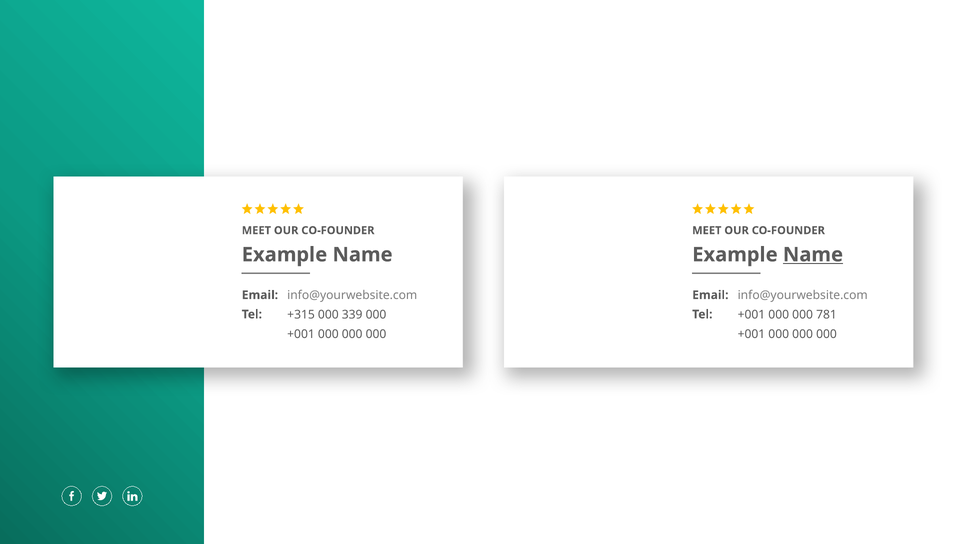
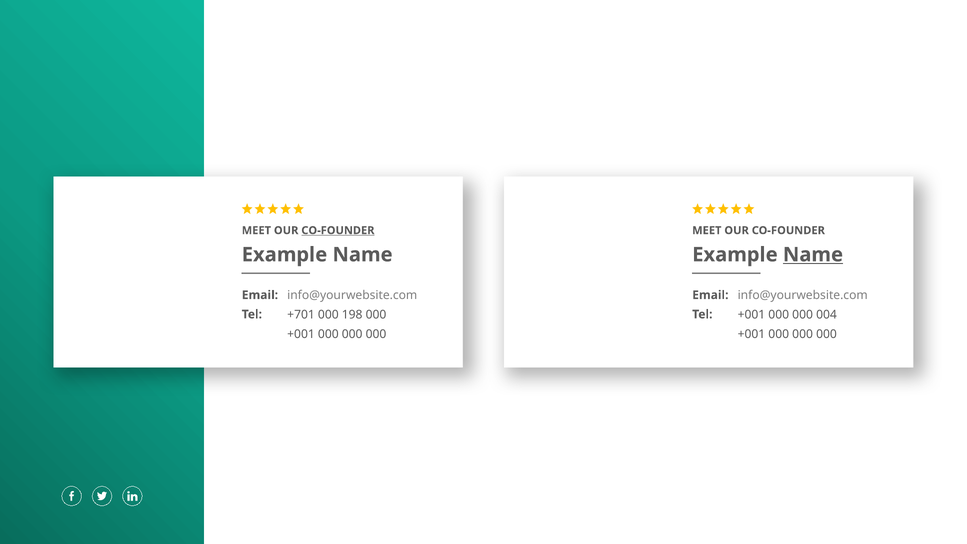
CO-FOUNDER underline: none -> present (338, 230)
+315: +315 -> +701 (301, 315)
339: 339 -> 198 (352, 315)
781: 781 -> 004 (827, 315)
